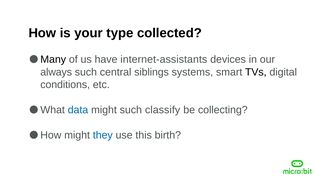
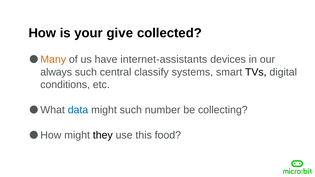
type: type -> give (120, 33)
Many colour: black -> orange (53, 60)
siblings: siblings -> classify (152, 72)
classify: classify -> number (163, 110)
they colour: blue -> black (103, 135)
birth: birth -> food (168, 135)
